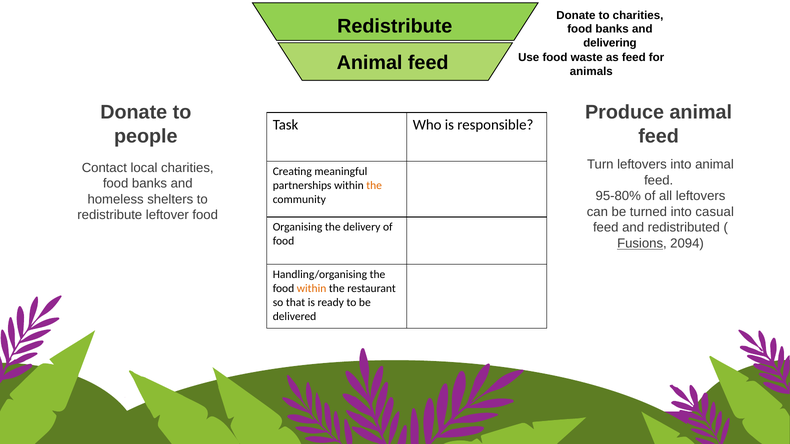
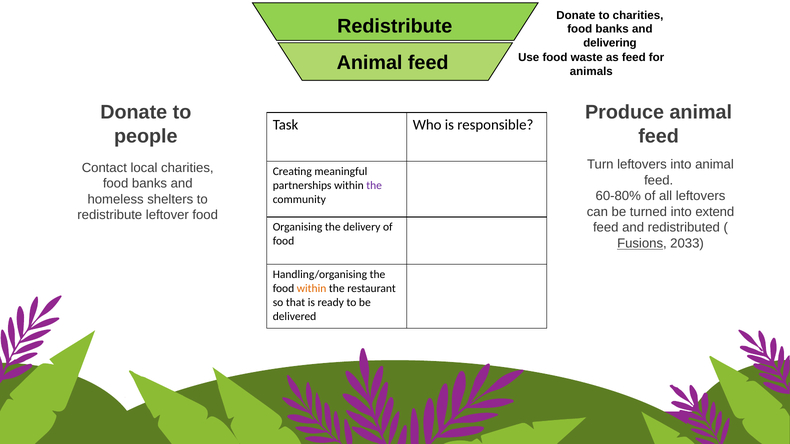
the colour: orange -> purple (374, 186)
95-80%: 95-80% -> 60-80% (618, 196)
casual: casual -> extend (715, 212)
2094: 2094 -> 2033 (687, 244)
